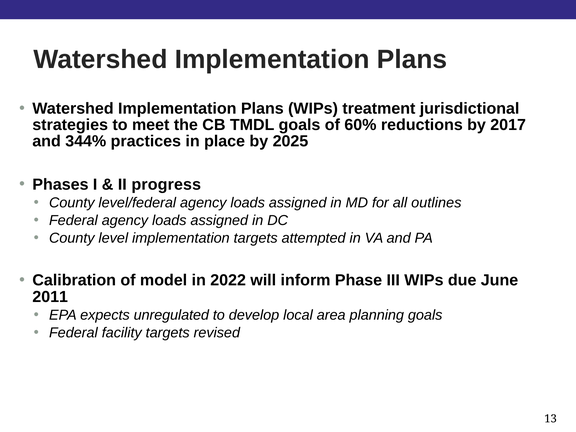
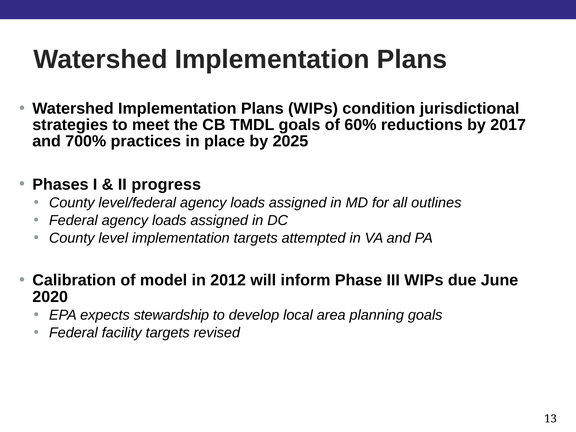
treatment: treatment -> condition (379, 109)
344%: 344% -> 700% (86, 141)
2022: 2022 -> 2012 (228, 280)
2011: 2011 -> 2020 (50, 297)
unregulated: unregulated -> stewardship (171, 315)
